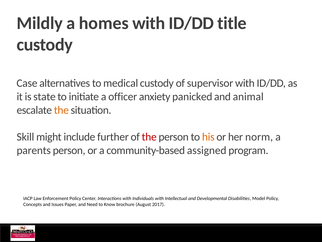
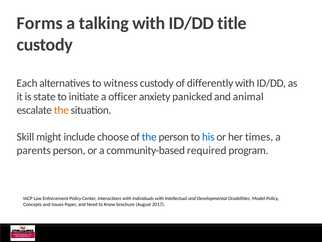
Mildly: Mildly -> Forms (40, 23)
homes: homes -> talking (104, 23)
Case: Case -> Each (27, 83)
medical: medical -> witness (121, 83)
supervisor: supervisor -> differently (210, 83)
further: further -> choose (113, 137)
the colour: red -> blue (149, 137)
his colour: orange -> blue (208, 137)
norm: norm -> times (259, 137)
assigned: assigned -> required (207, 150)
